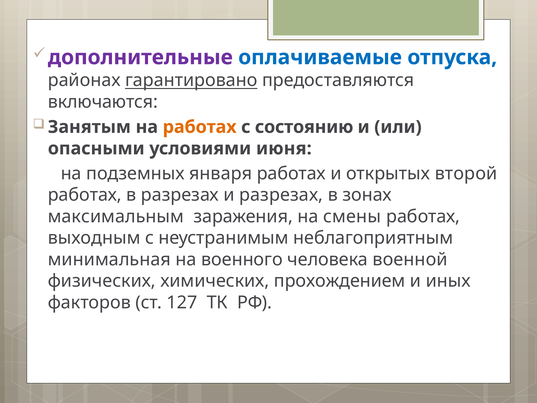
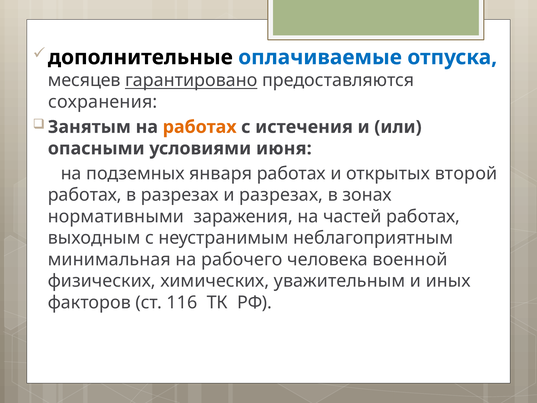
дополнительные colour: purple -> black (140, 57)
районах: районах -> месяцев (84, 80)
включаются: включаются -> сохранения (103, 102)
состоянию: состоянию -> истечения (304, 127)
максимальным: максимальным -> нормативными (116, 216)
смены: смены -> частей (352, 216)
военного: военного -> рабочего (242, 259)
прохождением: прохождением -> уважительным (340, 281)
127: 127 -> 116 (182, 302)
